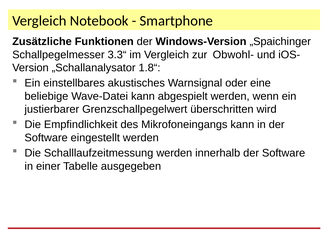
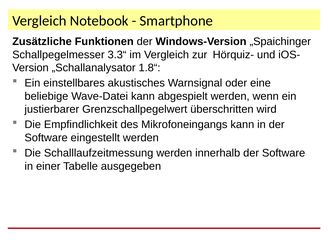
Obwohl-: Obwohl- -> Hörquiz- (233, 55)
